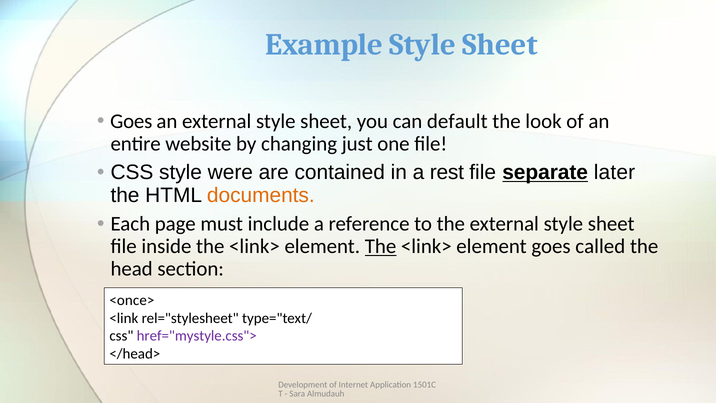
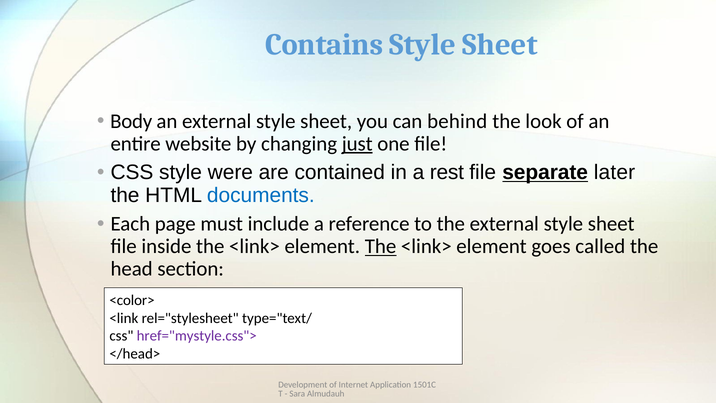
Example: Example -> Contains (324, 45)
Goes: Goes -> Body (131, 121)
default: default -> behind (457, 121)
just underline: none -> present (357, 144)
documents colour: orange -> blue (261, 195)
<once>: <once> -> <color> (132, 300)
